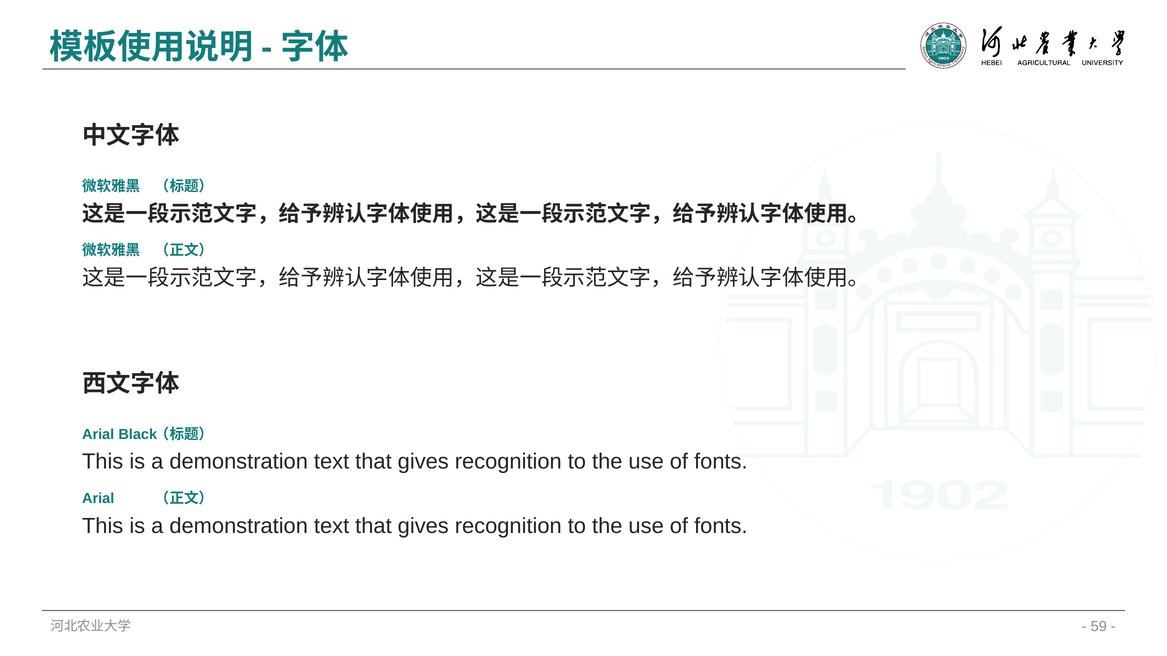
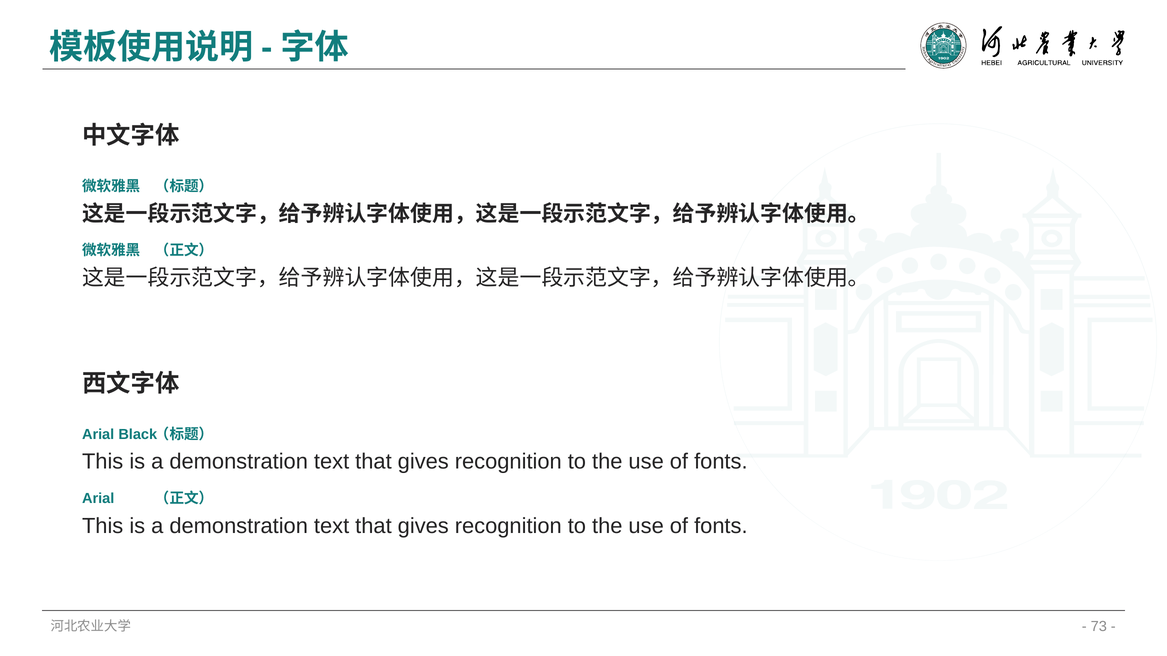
59: 59 -> 73 (1099, 627)
